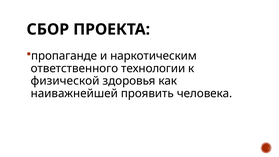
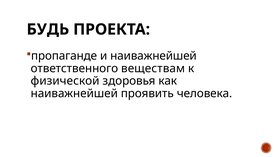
СБОР: СБОР -> БУДЬ (48, 29)
и наркотическим: наркотическим -> наиважнейшей (154, 56)
технологии: технологии -> веществам (153, 68)
